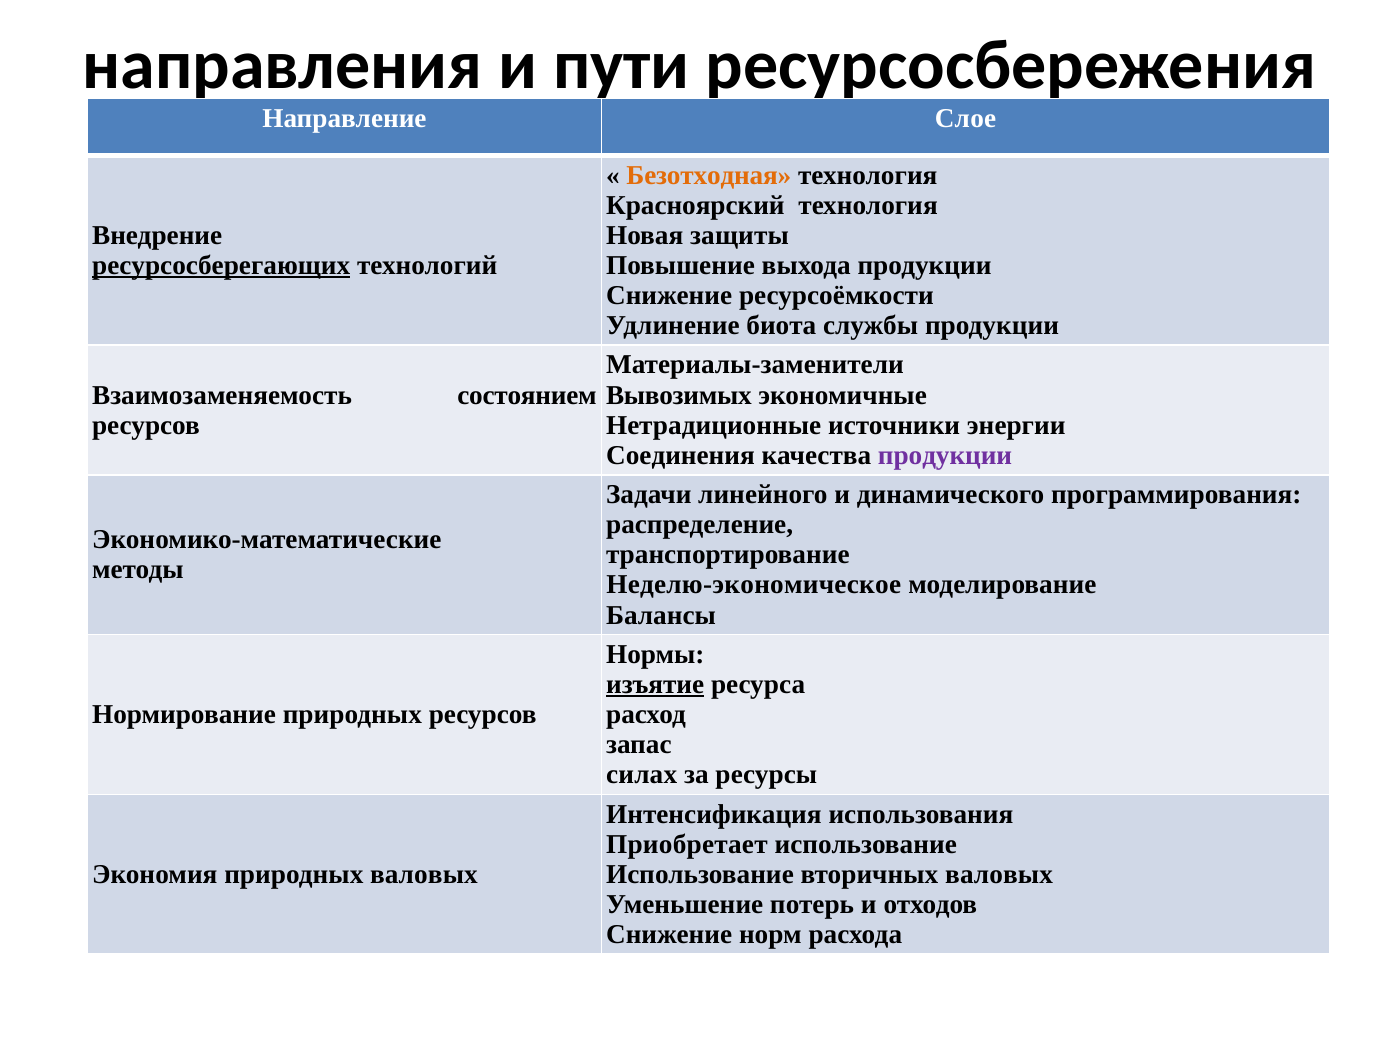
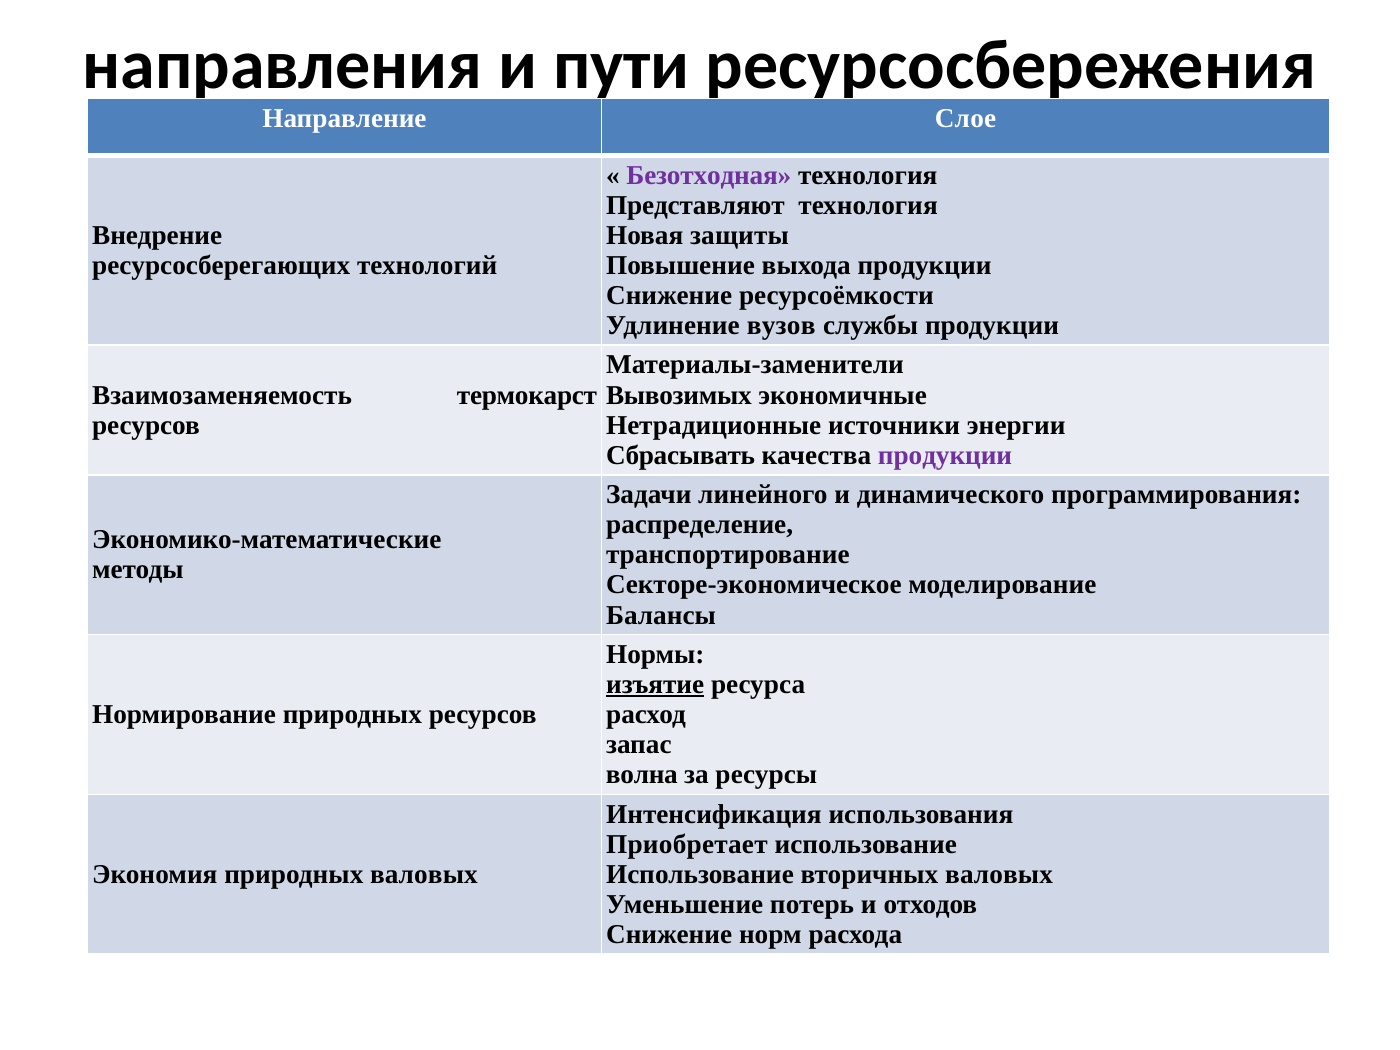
Безотходная colour: orange -> purple (709, 175)
Красноярский: Красноярский -> Представляют (695, 205)
ресурсосберегающих underline: present -> none (221, 265)
биота: биота -> вузов (781, 326)
состоянием: состоянием -> термокарст (527, 395)
Соединения: Соединения -> Сбрасывать (681, 455)
Неделю-экономическое: Неделю-экономическое -> Секторе-экономическое (754, 585)
силах: силах -> волна (642, 775)
